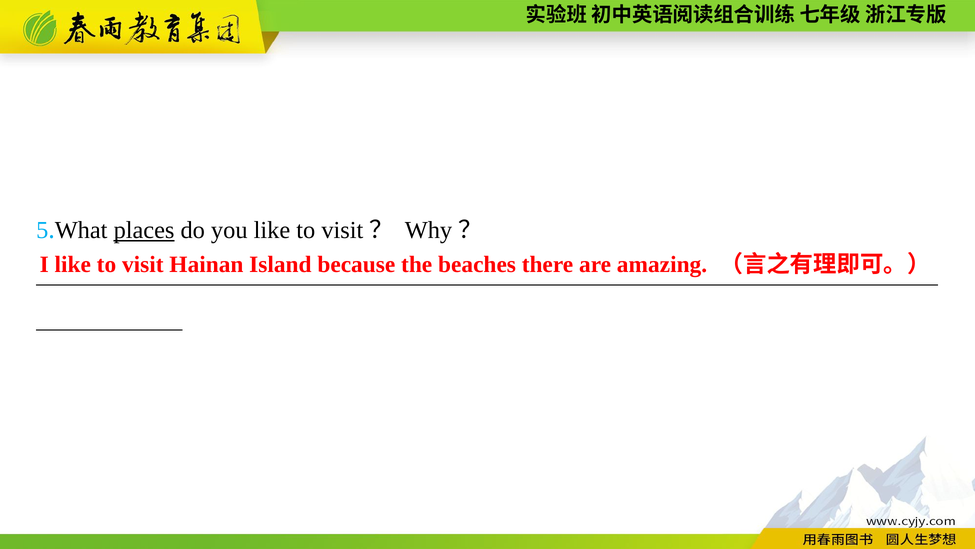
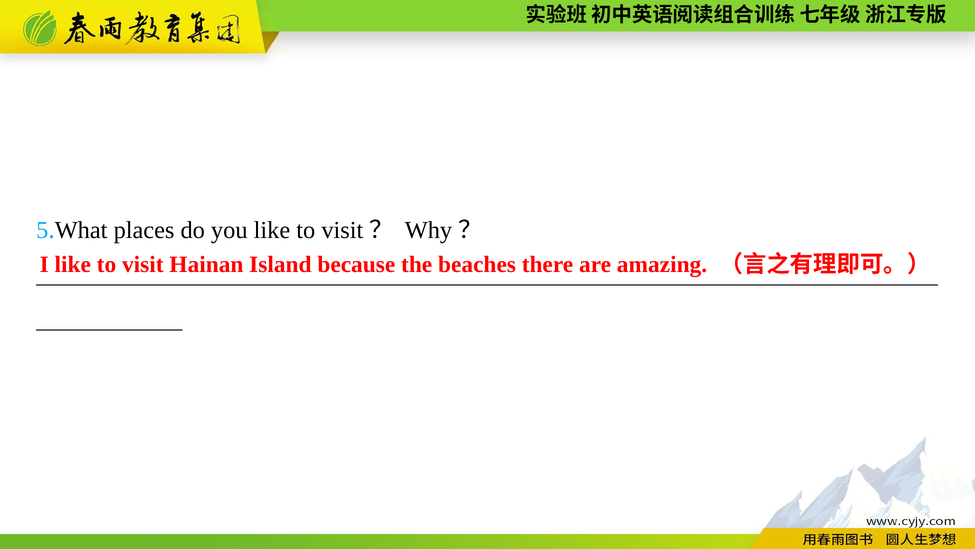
places underline: present -> none (144, 230)
